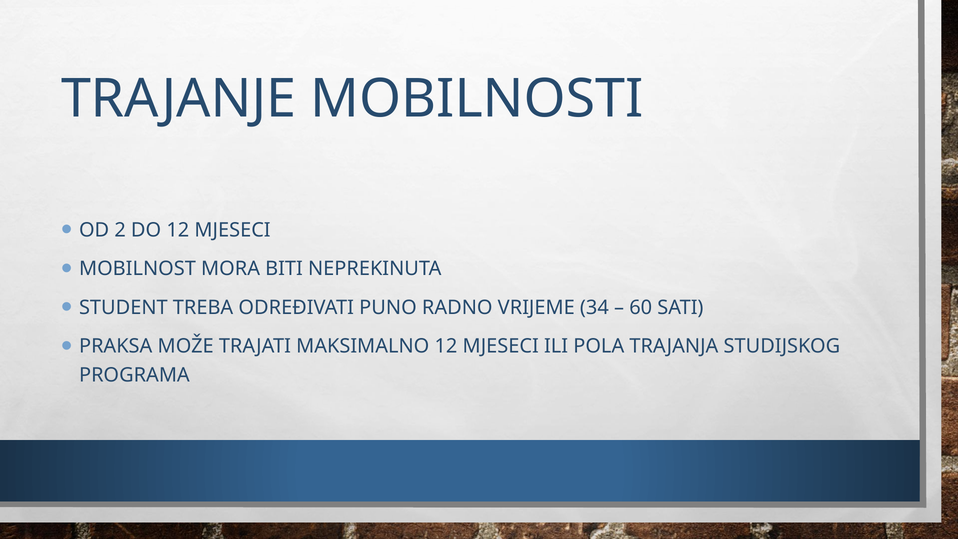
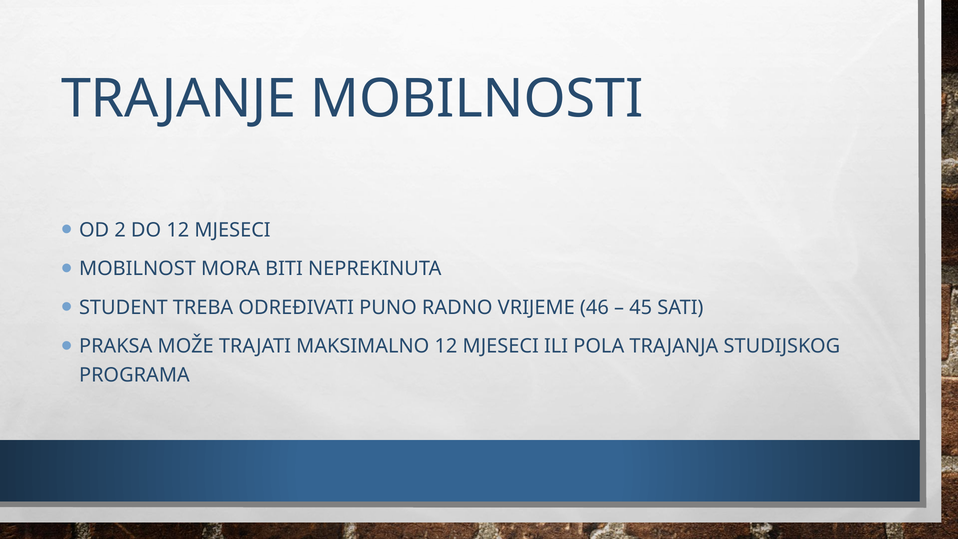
34: 34 -> 46 (594, 308)
60: 60 -> 45 (641, 308)
